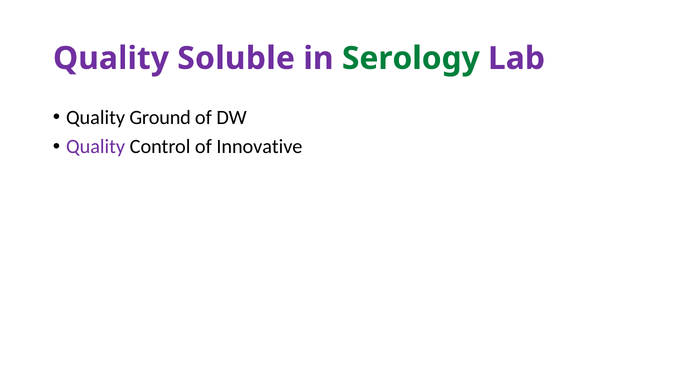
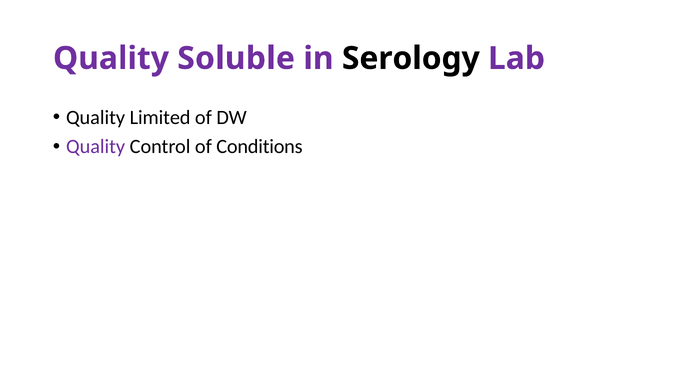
Serology colour: green -> black (411, 58)
Ground: Ground -> Limited (160, 118)
Innovative: Innovative -> Conditions (259, 147)
